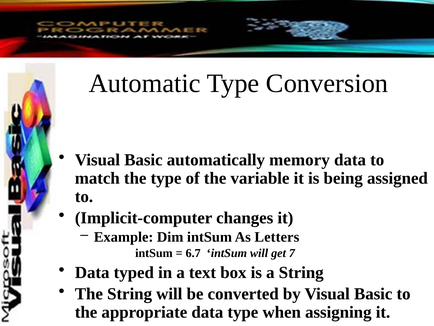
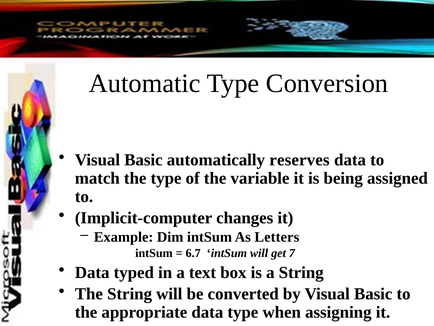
memory: memory -> reserves (299, 160)
